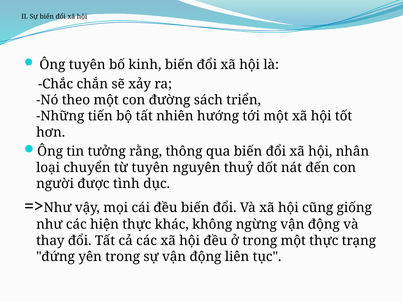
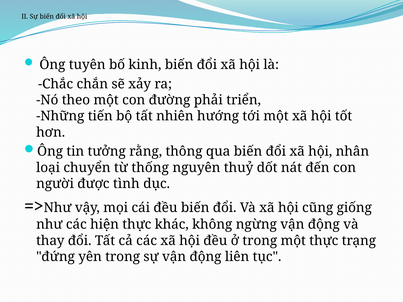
sách: sách -> phải (208, 100)
từ tuyên: tuyên -> thống (150, 168)
